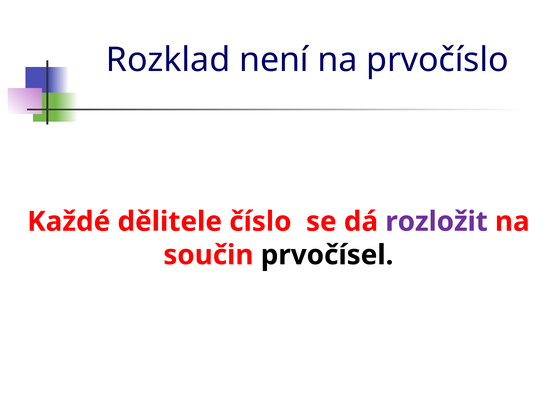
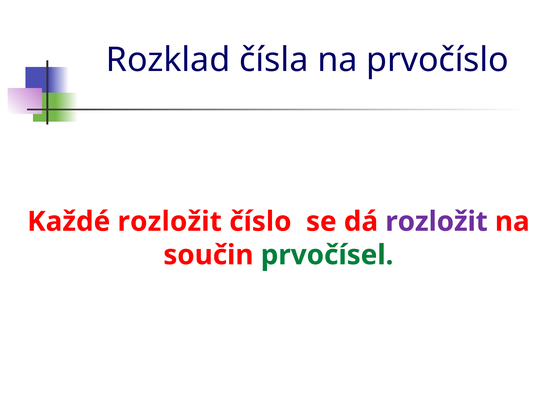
není: není -> čísla (274, 60)
Každé dělitele: dělitele -> rozložit (170, 221)
prvočísel colour: black -> green (327, 255)
